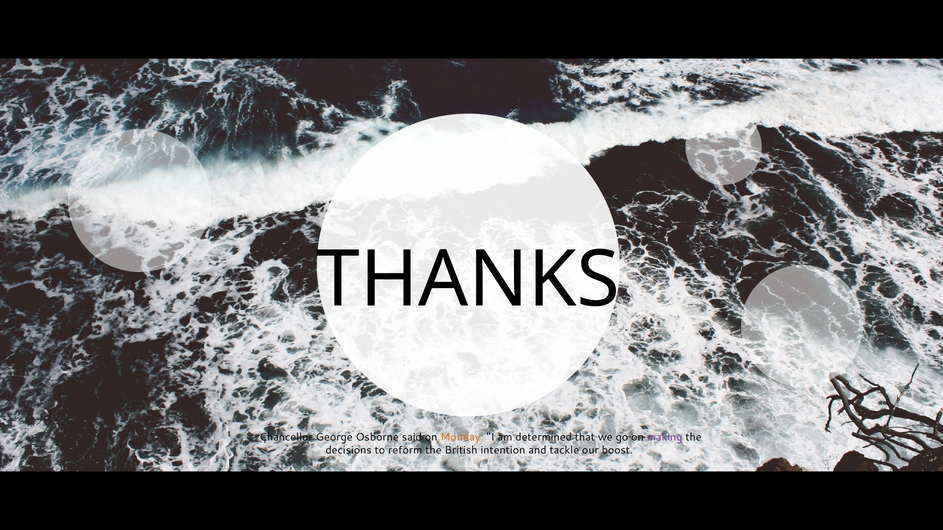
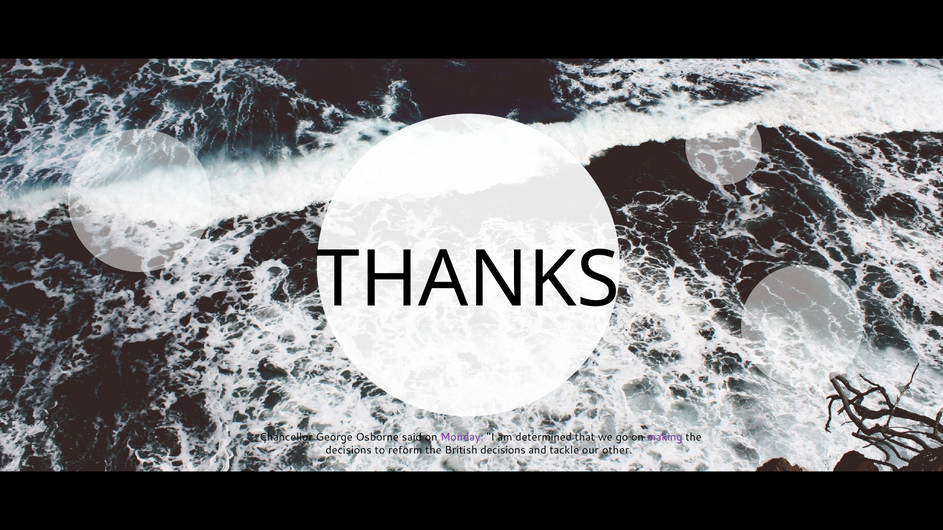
Monday colour: orange -> purple (462, 438)
British intention: intention -> decisions (503, 451)
boost: boost -> other (617, 451)
